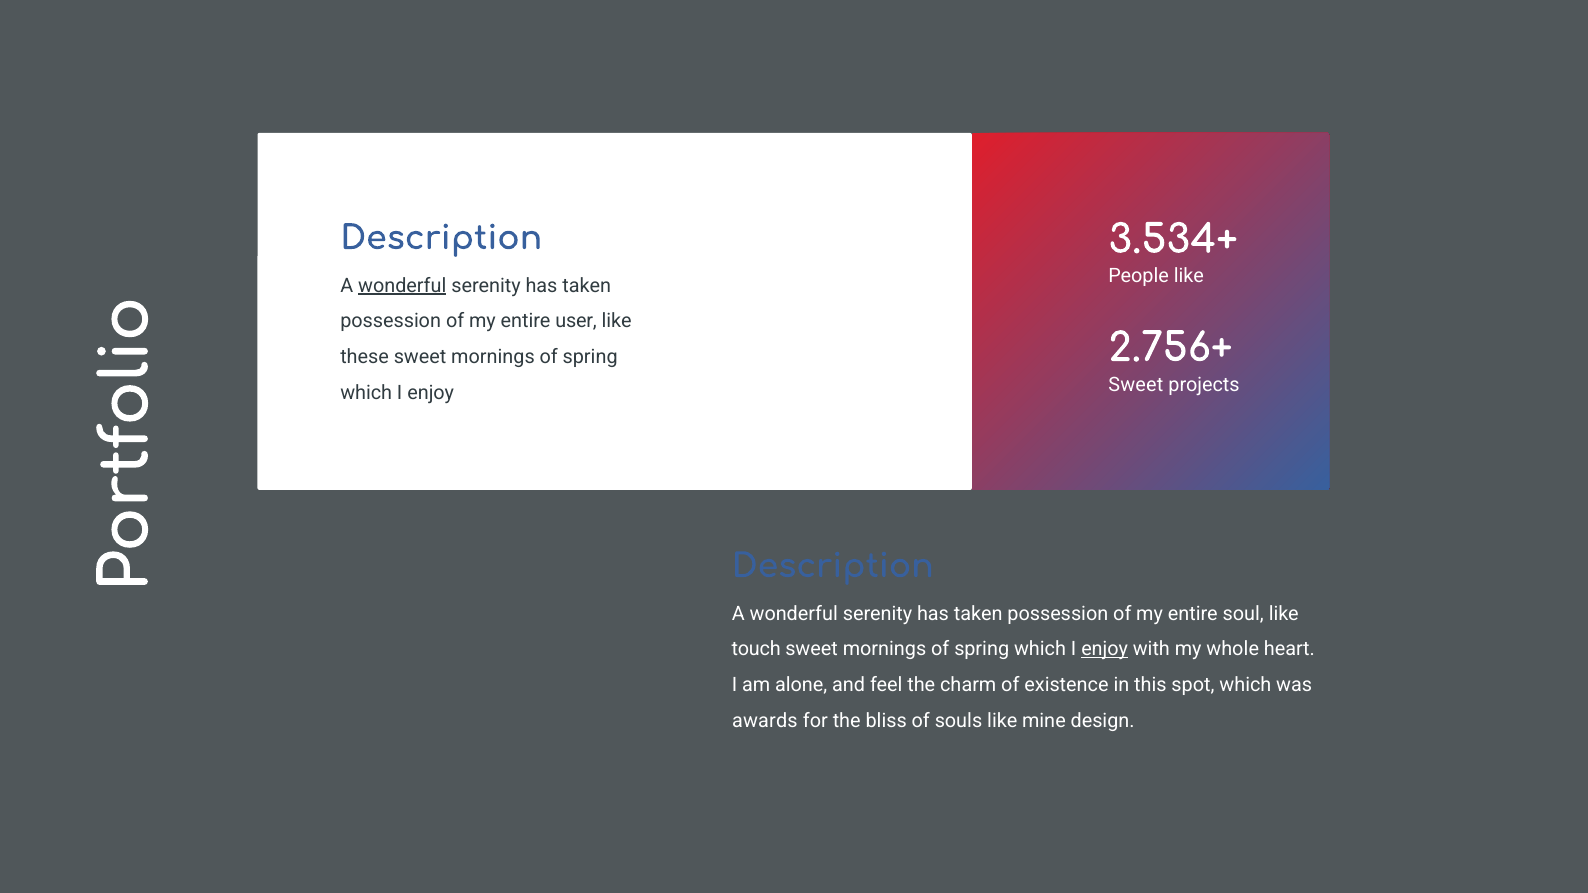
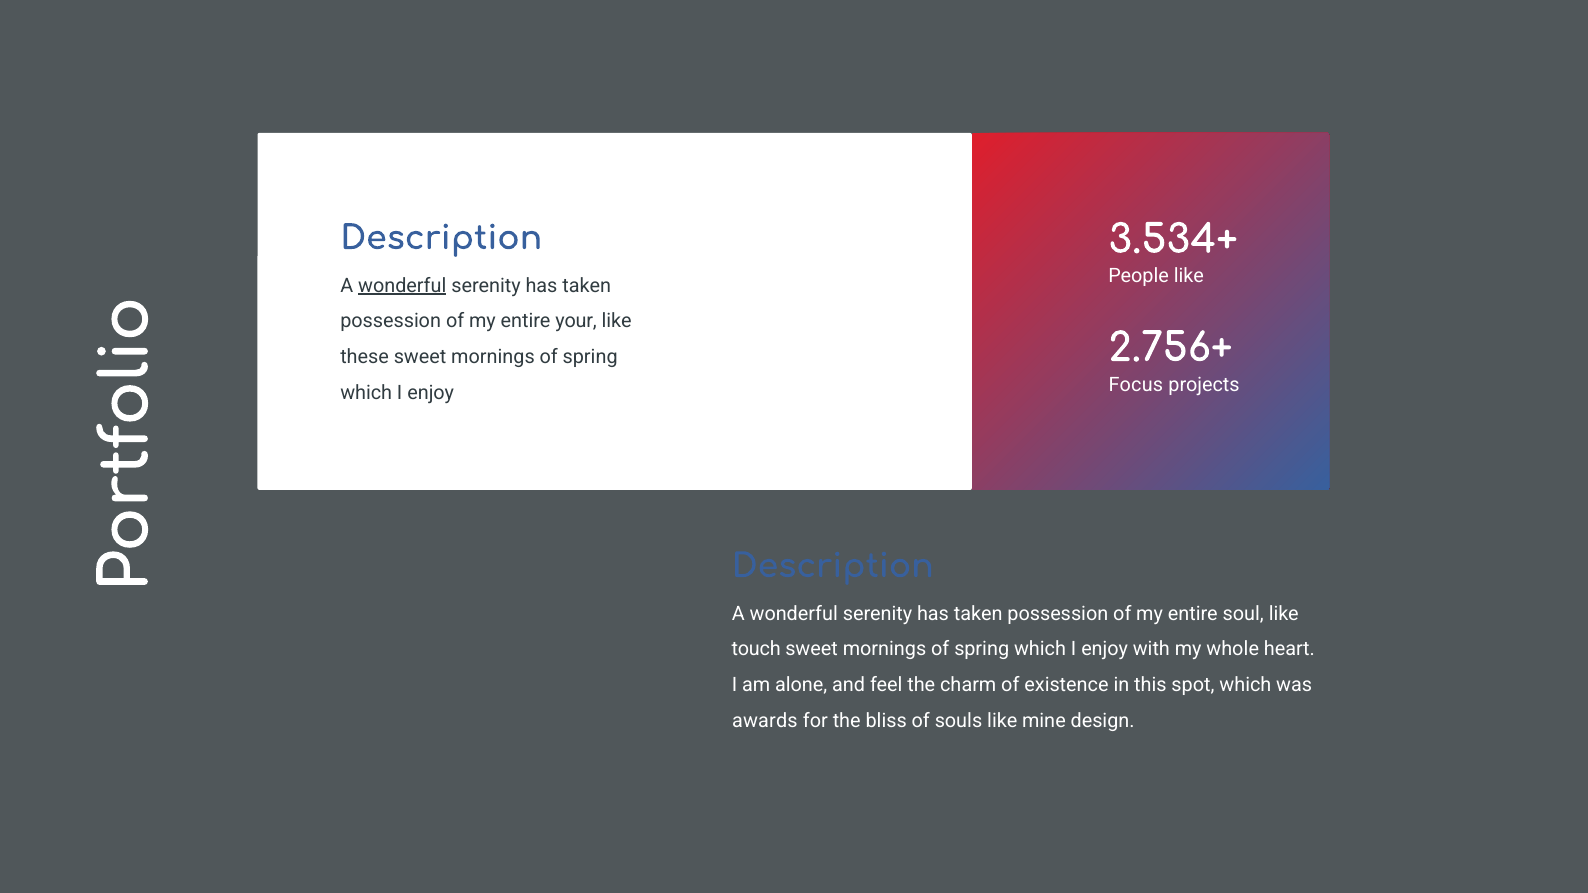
user: user -> your (576, 321)
Sweet: Sweet -> Focus (1136, 385)
enjoy underline: present -> none (1105, 649)
